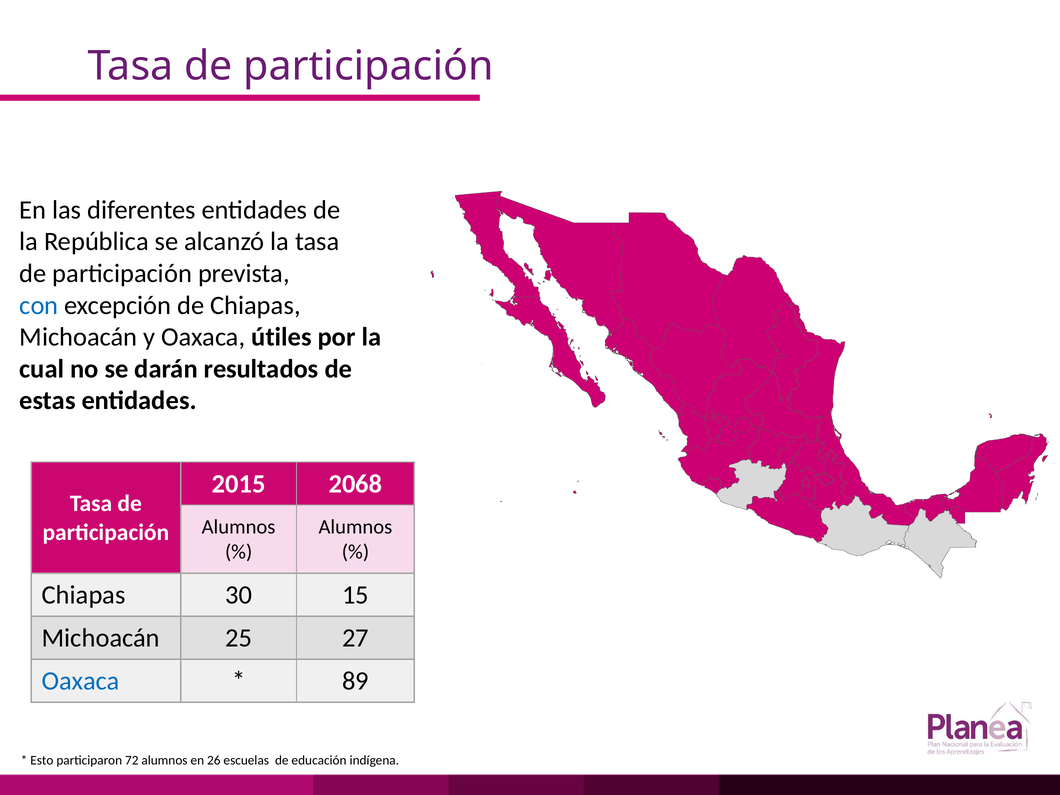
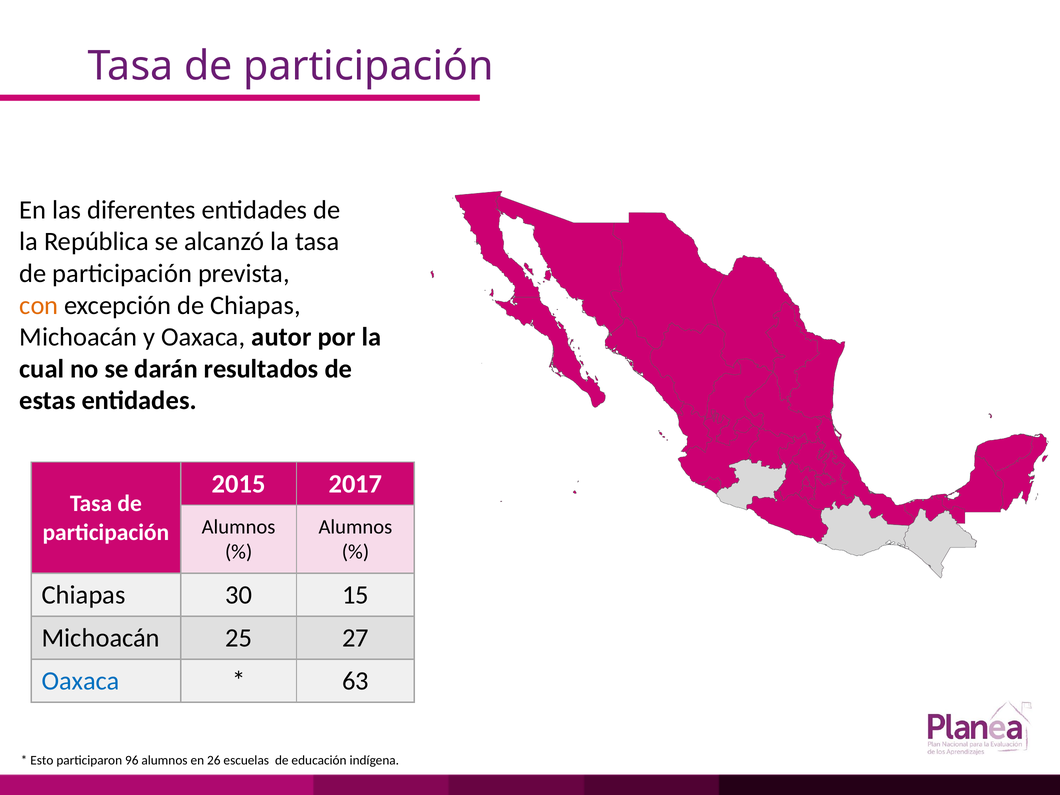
con colour: blue -> orange (39, 305)
útiles: útiles -> autor (282, 337)
2068: 2068 -> 2017 (355, 484)
89: 89 -> 63 (355, 681)
72: 72 -> 96 (132, 761)
